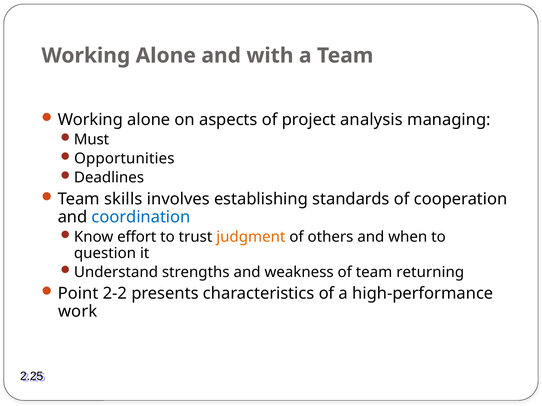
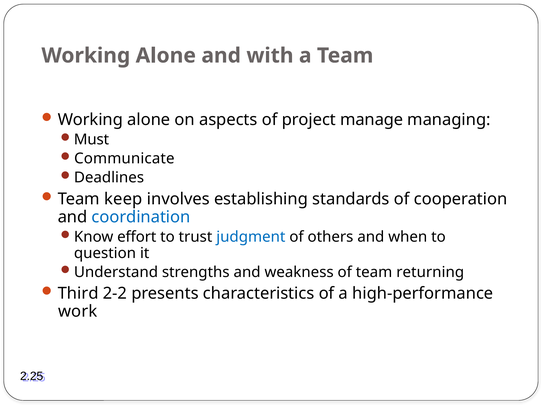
analysis: analysis -> manage (372, 120)
Opportunities: Opportunities -> Communicate (124, 159)
skills: skills -> keep (123, 199)
judgment colour: orange -> blue (251, 237)
Point: Point -> Third (78, 294)
